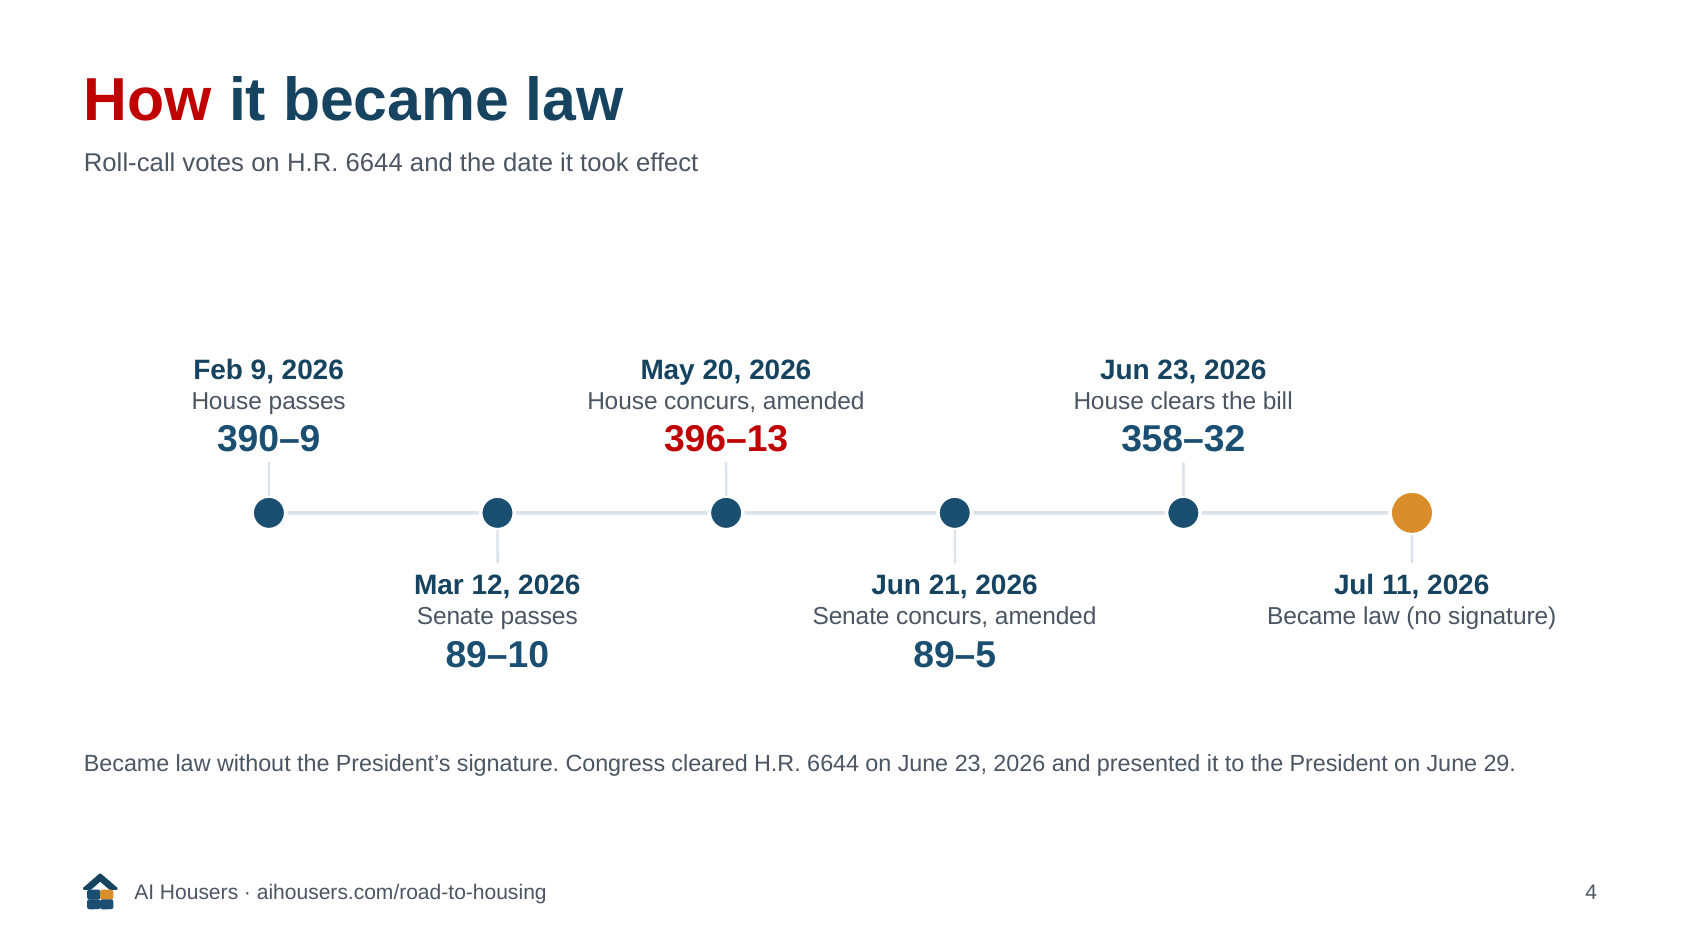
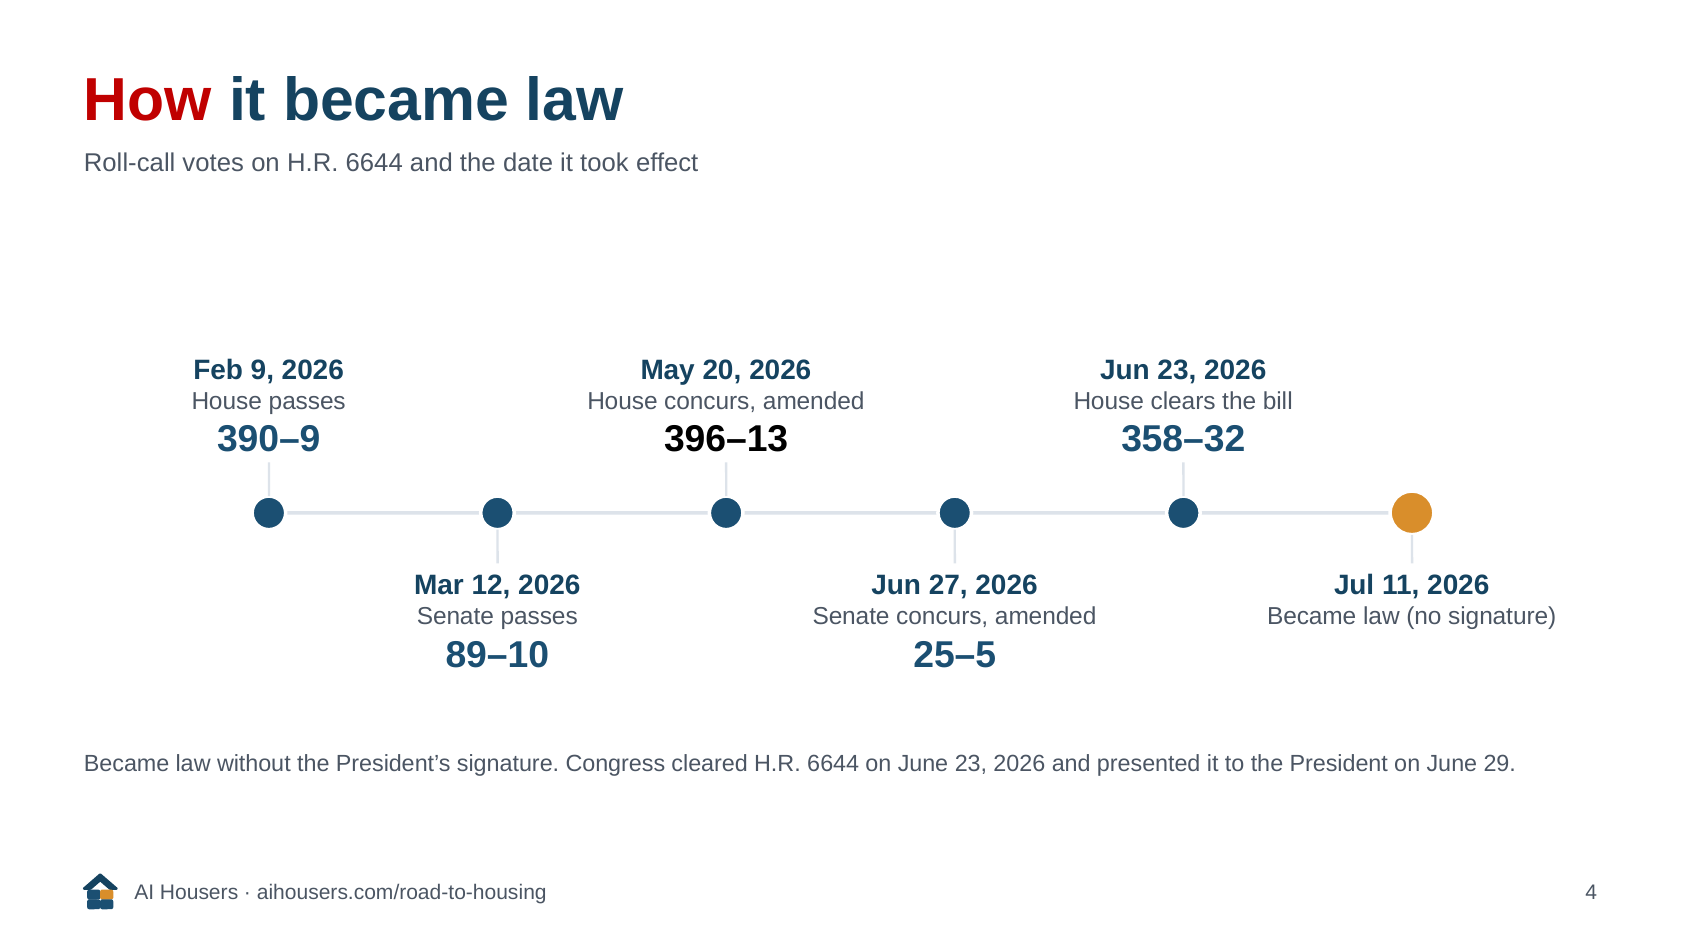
396–13 colour: red -> black (726, 439)
21: 21 -> 27 (948, 585)
89–5: 89–5 -> 25–5 (955, 655)
